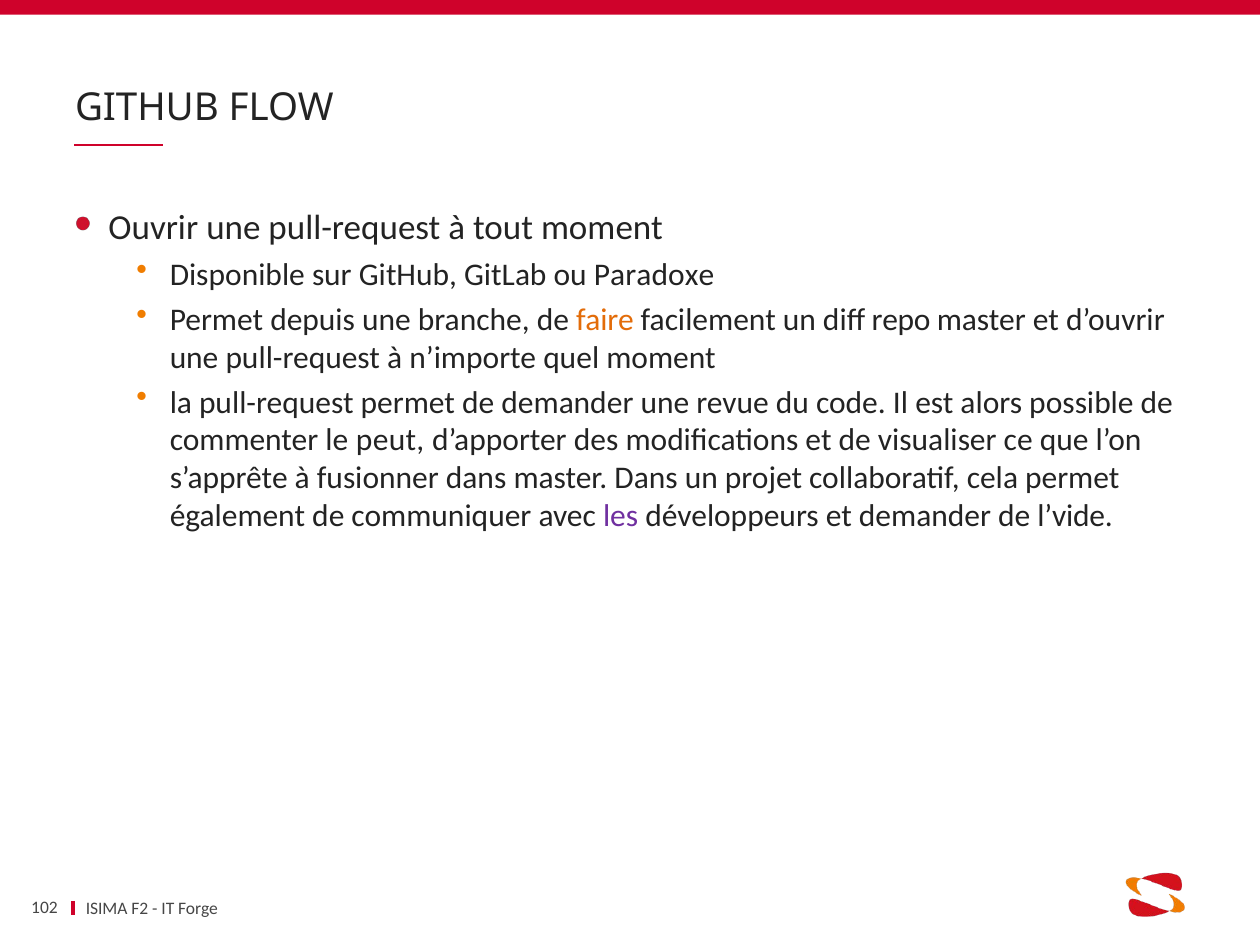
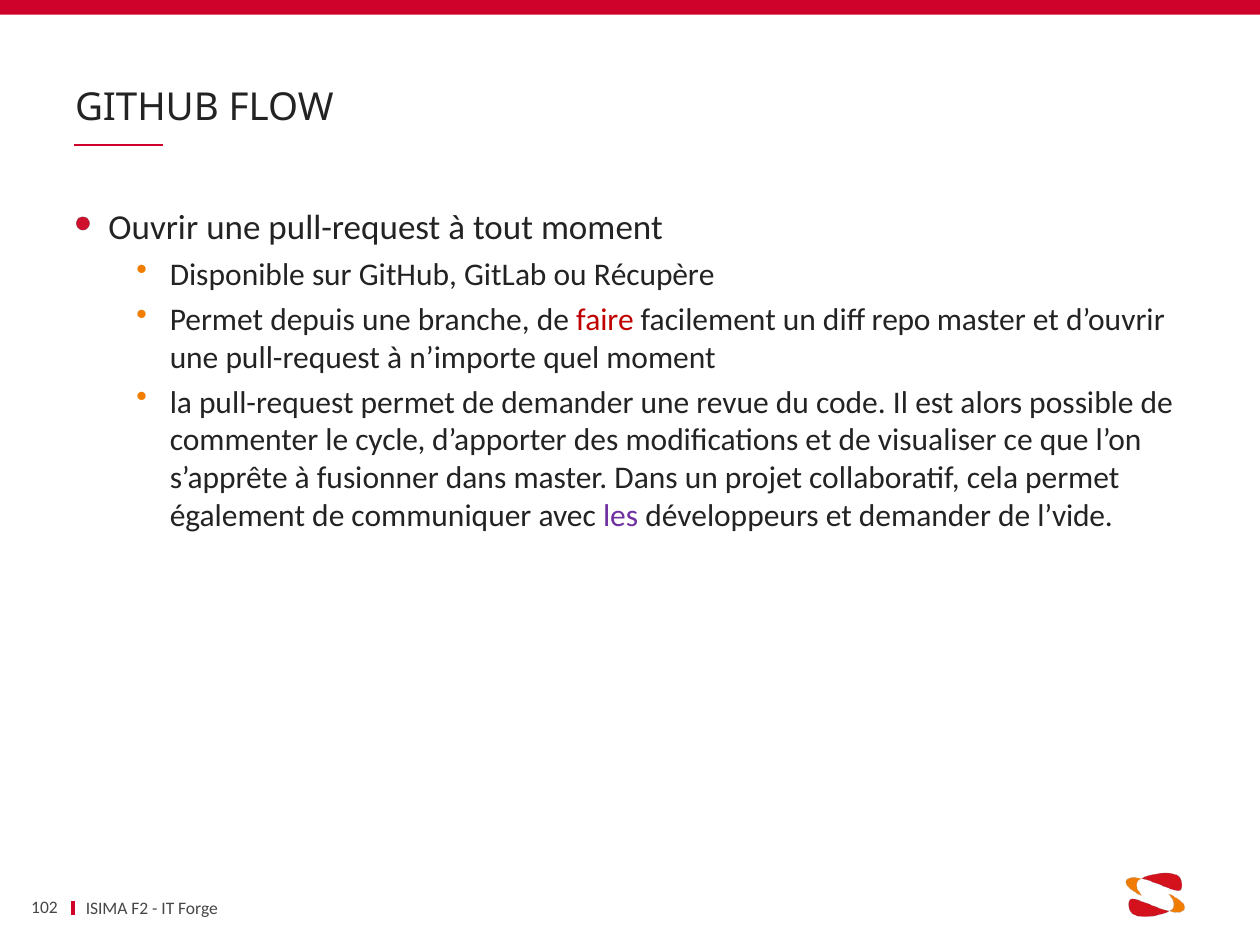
Paradoxe: Paradoxe -> Récupère (654, 275)
faire colour: orange -> red (605, 320)
peut: peut -> cycle (390, 440)
